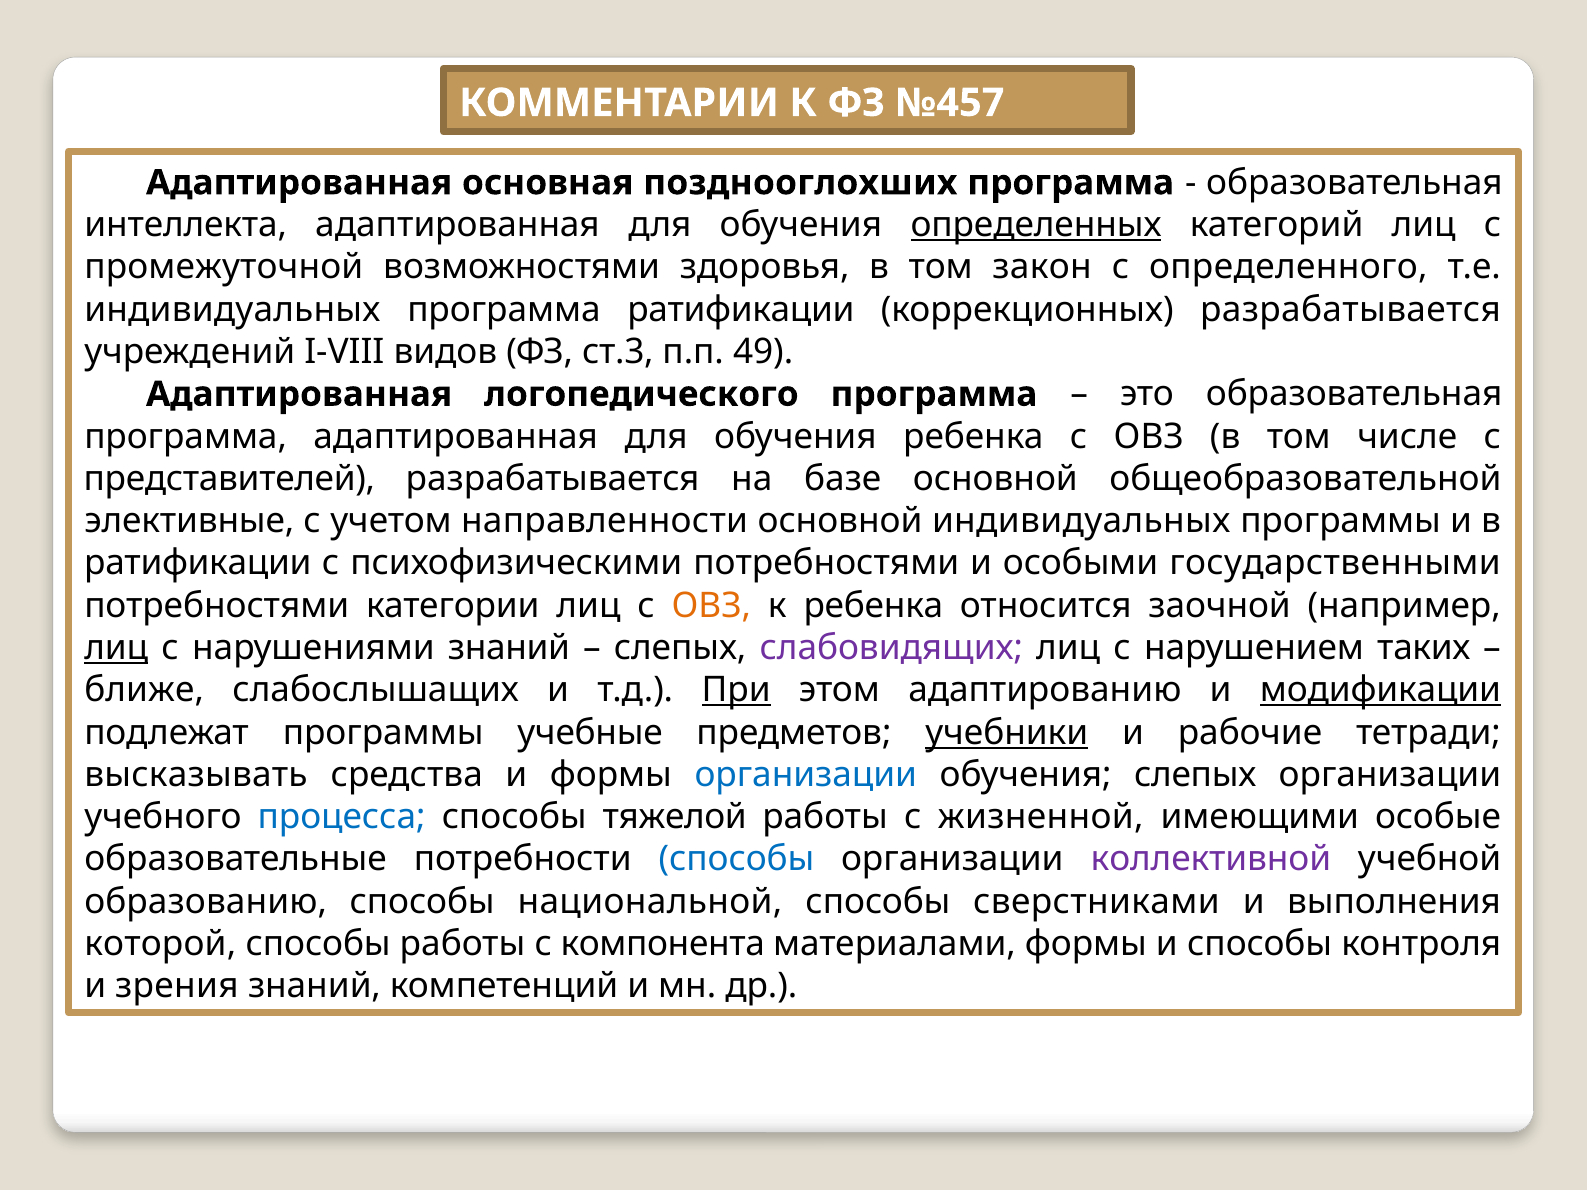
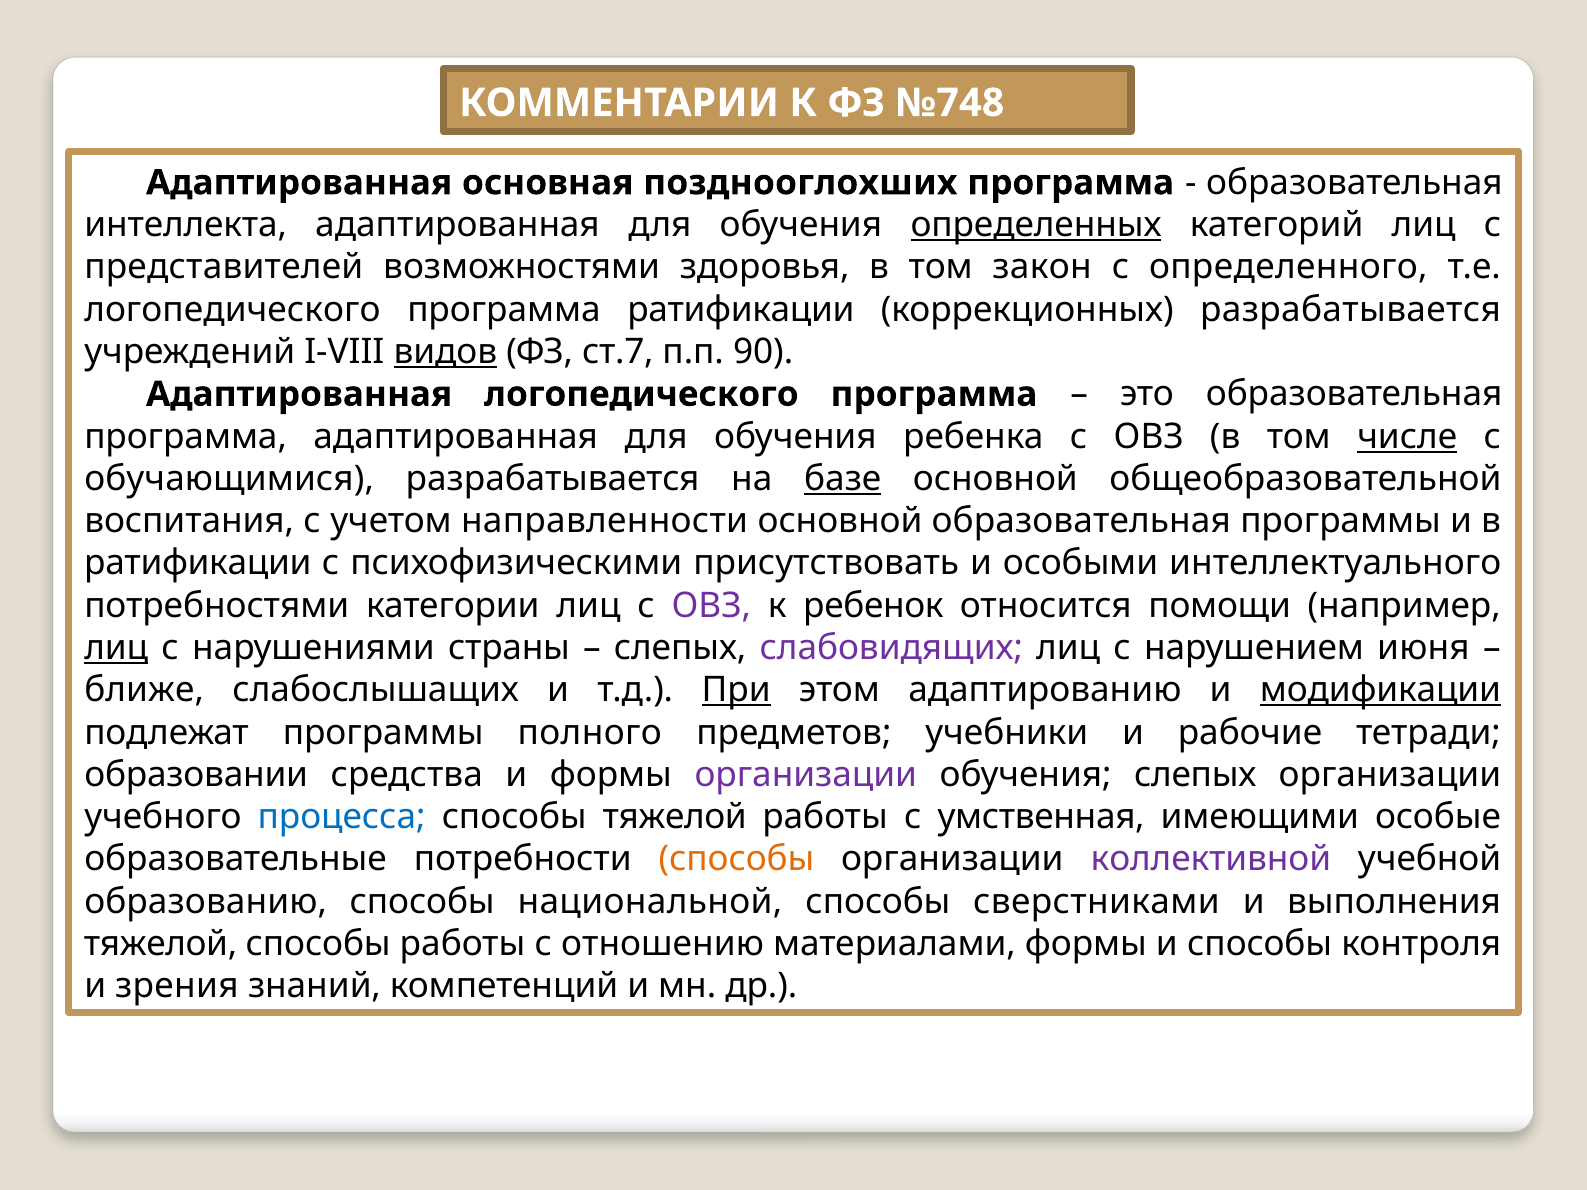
№457: №457 -> №748 (950, 103)
промежуточной: промежуточной -> представителей (224, 267)
индивидуальных: индивидуальных -> логопедического (232, 310)
видов underline: none -> present (445, 352)
ст.3: ст.3 -> ст.7 (618, 352)
49: 49 -> 90 (763, 352)
числе underline: none -> present (1407, 437)
представителей: представителей -> обучающимися (229, 479)
базе underline: none -> present (843, 479)
элективные: элективные -> воспитания (189, 521)
основной индивидуальных: индивидуальных -> образовательная (1081, 521)
психофизическими потребностями: потребностями -> присутствовать (826, 563)
государственными: государственными -> интеллектуального (1335, 563)
ОВЗ colour: orange -> purple (711, 606)
к ребенка: ребенка -> ребенок (873, 606)
заочной: заочной -> помощи (1220, 606)
нарушениями знаний: знаний -> страны (509, 648)
таких: таких -> июня (1424, 648)
учебные: учебные -> полного (590, 733)
учебники underline: present -> none (1007, 733)
высказывать: высказывать -> образовании (196, 775)
организации colour: blue -> purple (806, 775)
жизненной: жизненной -> умственная (1041, 817)
способы colour: blue -> orange (737, 860)
которой: которой -> тяжелой (161, 944)
компонента: компонента -> отношению (663, 944)
